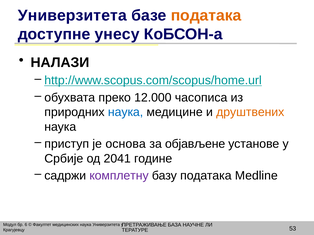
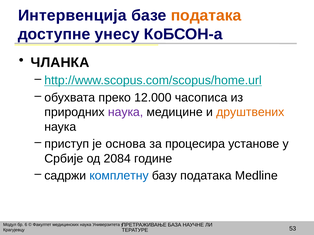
Универзитета: Универзитета -> Интервенција (72, 16)
НАЛАЗИ: НАЛАЗИ -> ЧЛАНКА (60, 63)
наука colour: blue -> purple (126, 112)
објављене: објављене -> процесира (195, 144)
2041: 2041 -> 2084 (117, 159)
комплетну colour: purple -> blue (119, 176)
